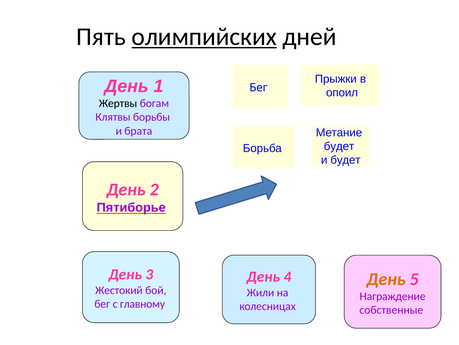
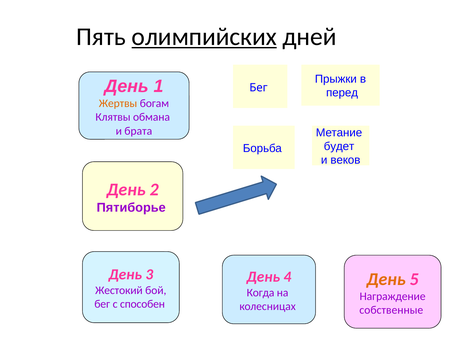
опоил: опоил -> перед (342, 93)
Жертвы colour: black -> orange (118, 103)
борьбы: борьбы -> обмана (151, 117)
и будет: будет -> веков (345, 160)
Пятиборье underline: present -> none (131, 207)
Жили: Жили -> Когда (261, 292)
главному: главному -> способен (142, 303)
